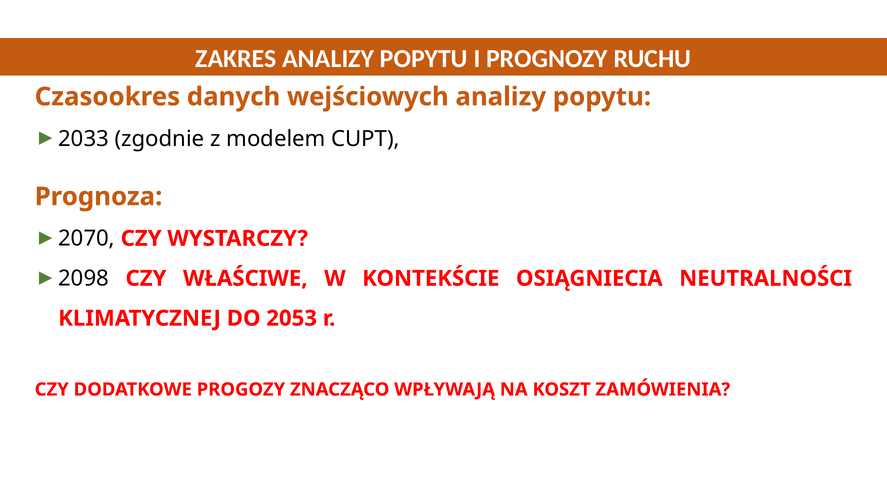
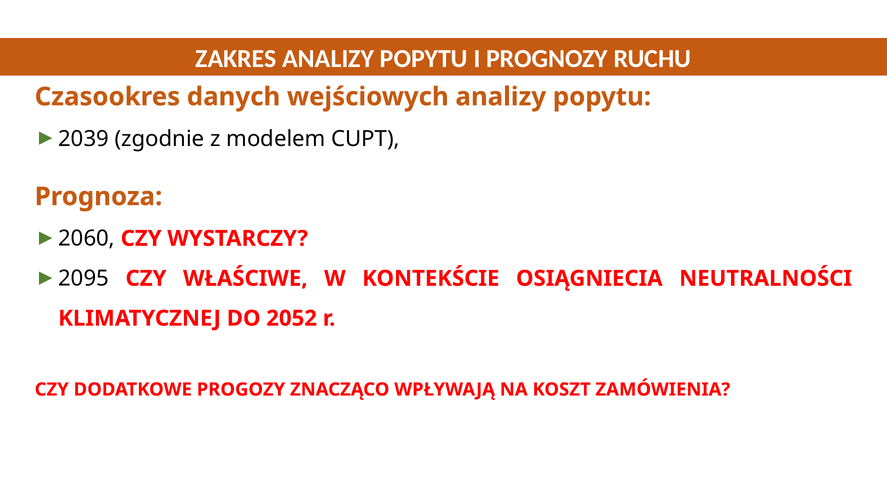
2033: 2033 -> 2039 (84, 139)
2070: 2070 -> 2060 (87, 238)
2098: 2098 -> 2095 (84, 278)
2053: 2053 -> 2052 (292, 318)
